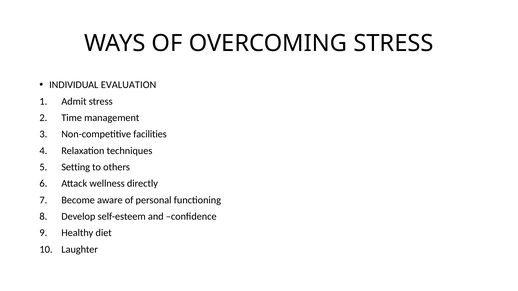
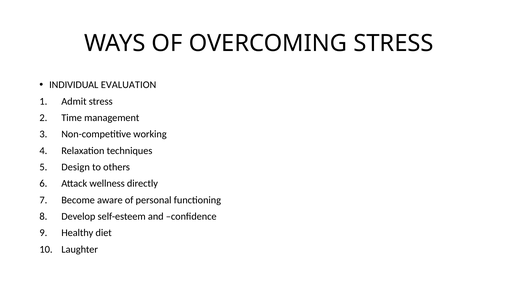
facilities: facilities -> working (150, 134)
Setting: Setting -> Design (76, 167)
